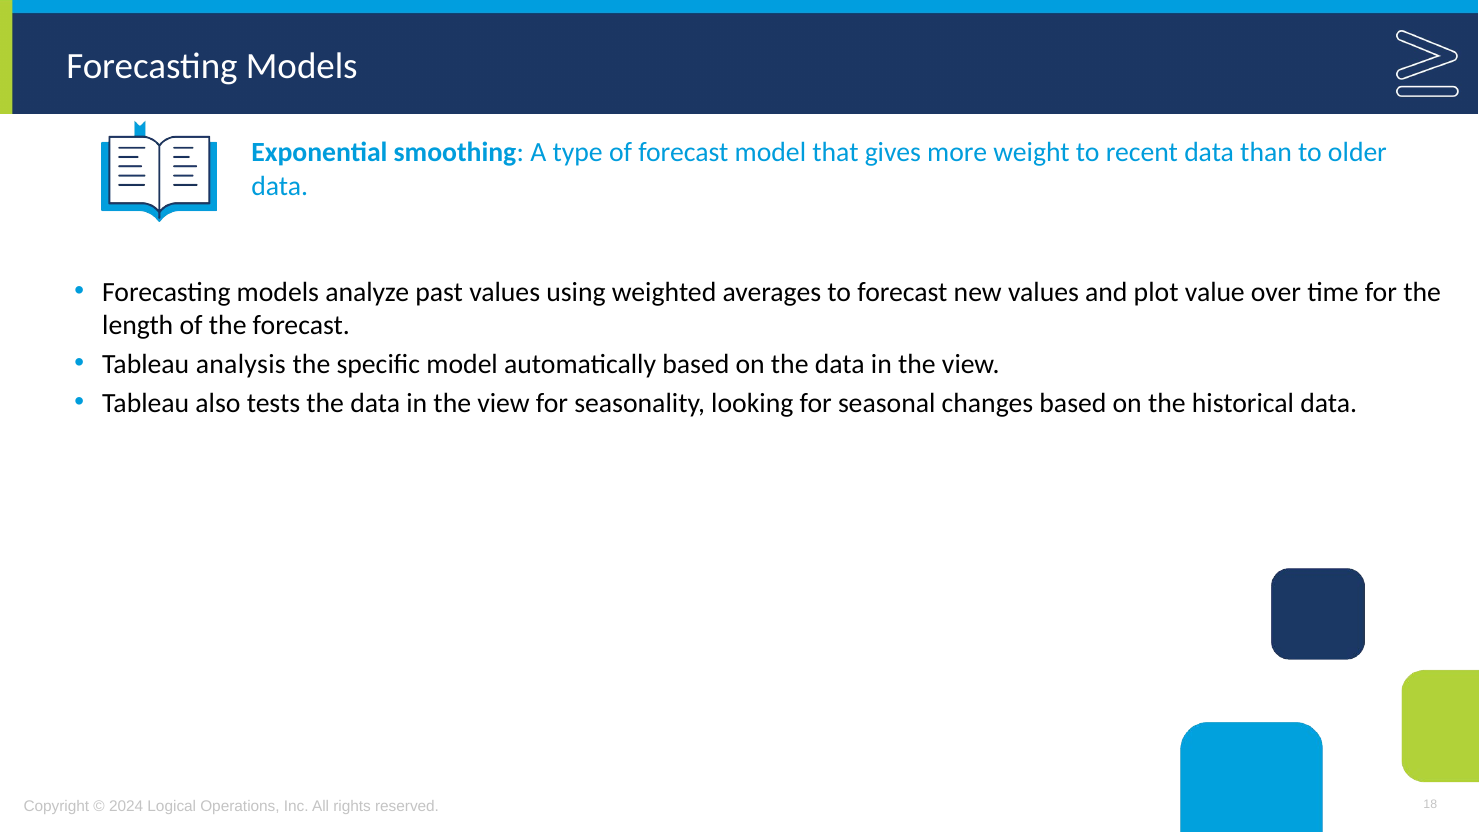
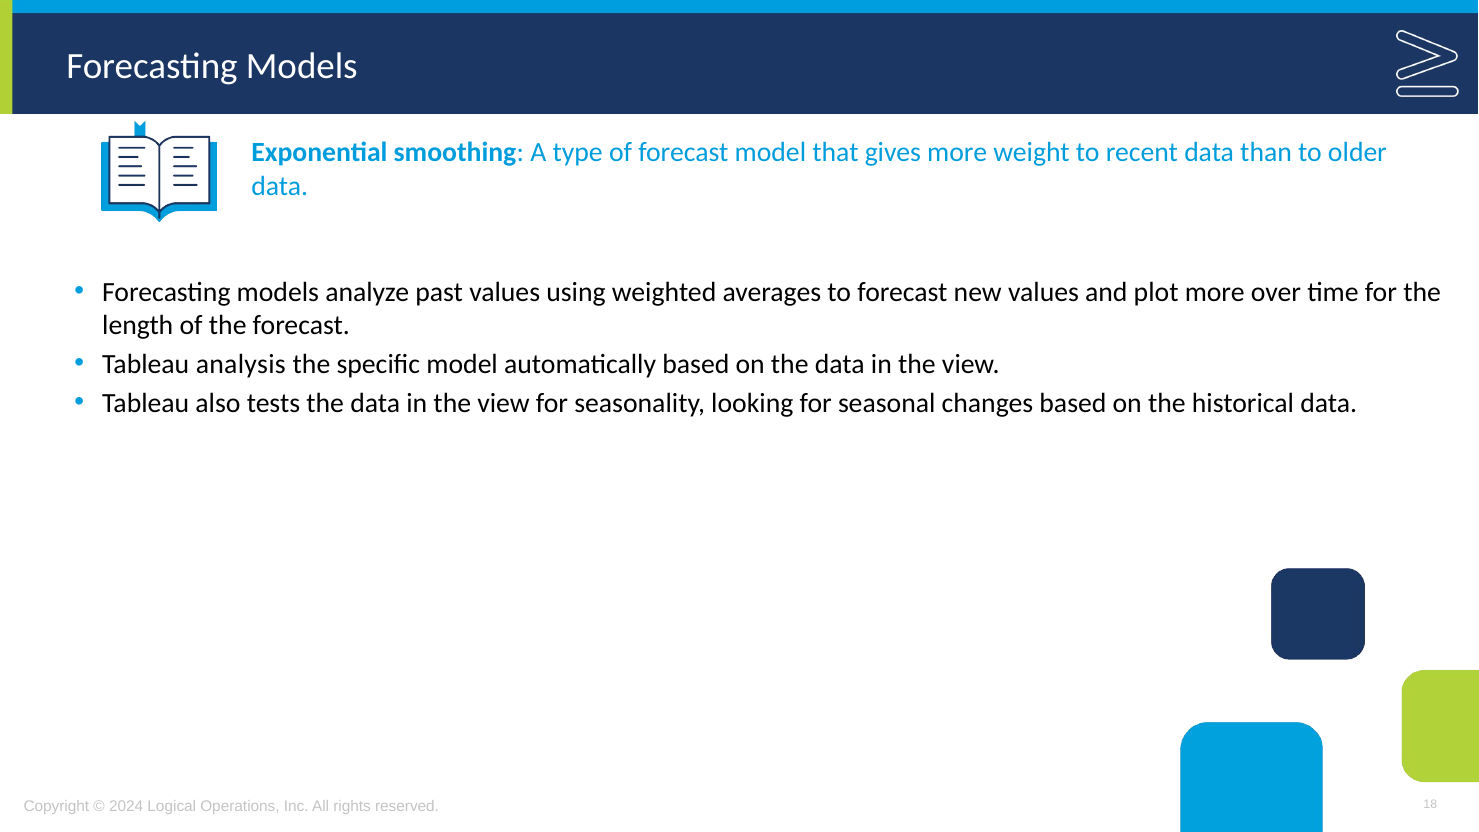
plot value: value -> more (1215, 292)
